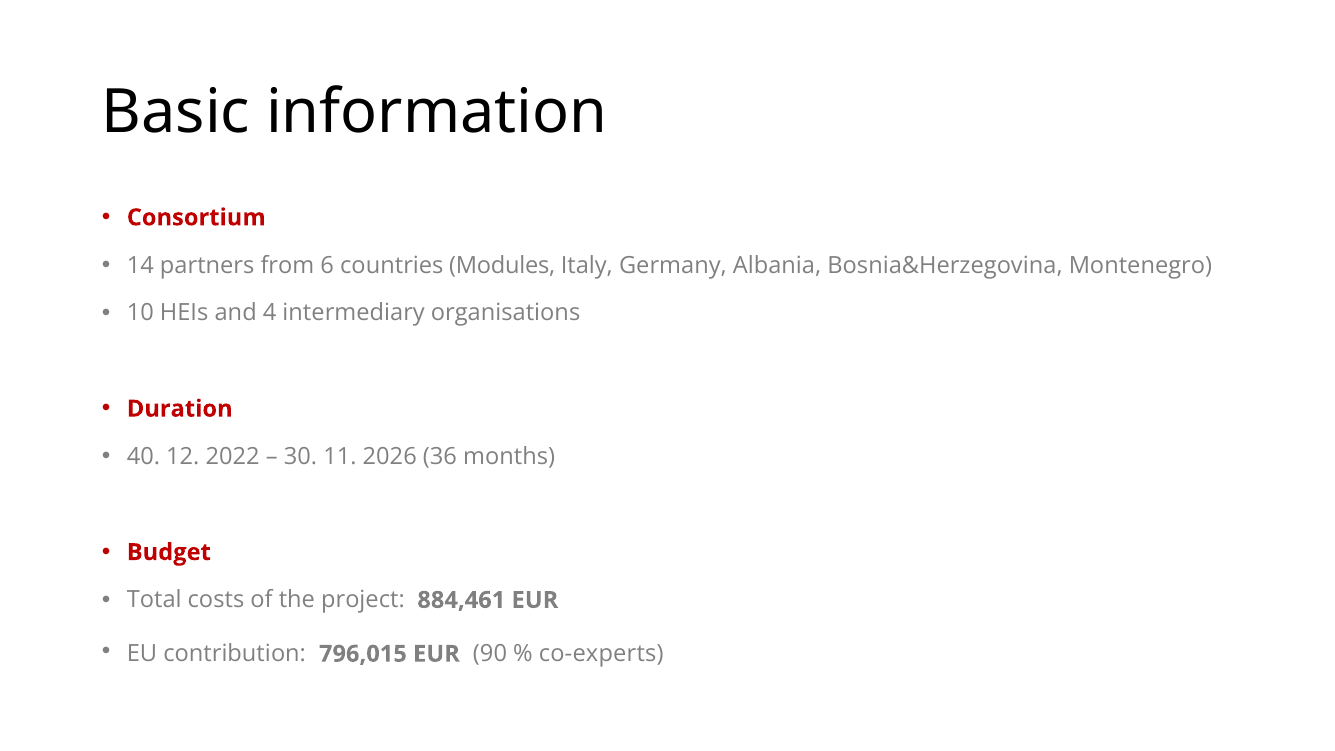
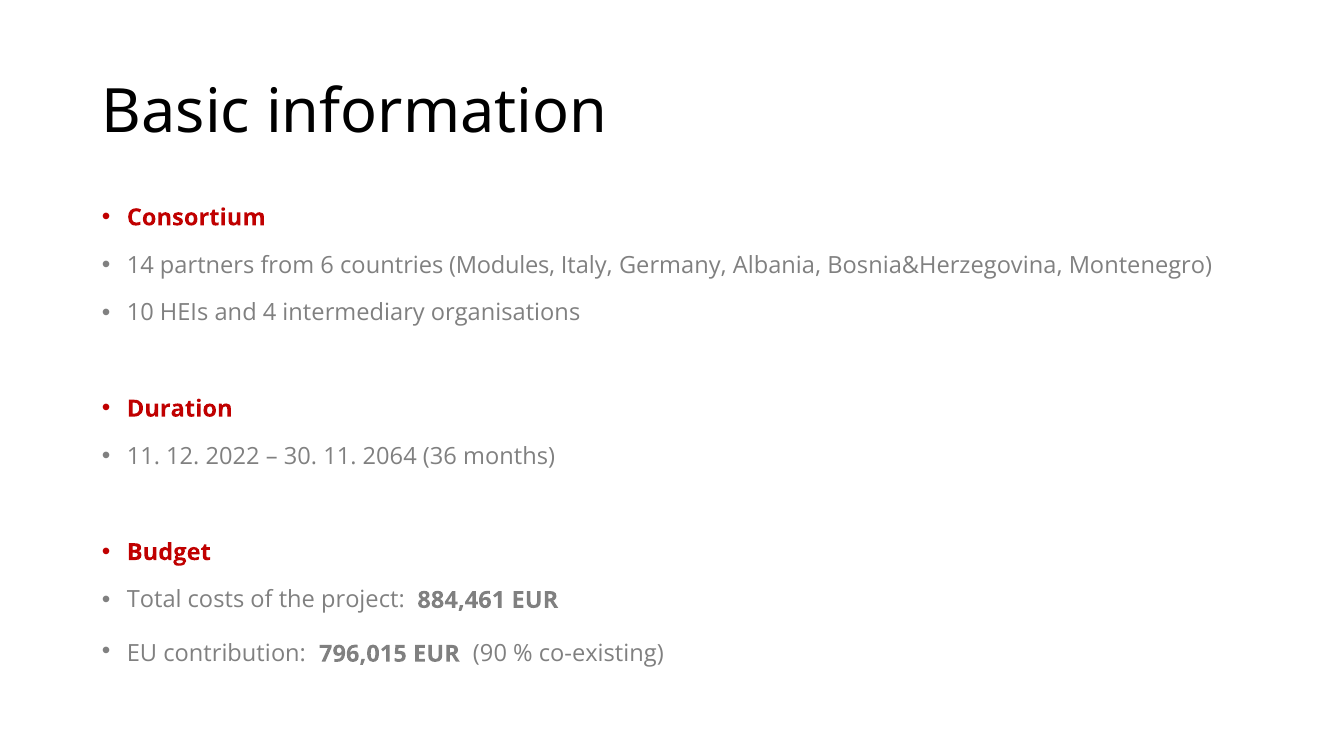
40: 40 -> 11 (143, 457)
2026: 2026 -> 2064 (390, 457)
co-experts: co-experts -> co-existing (601, 654)
